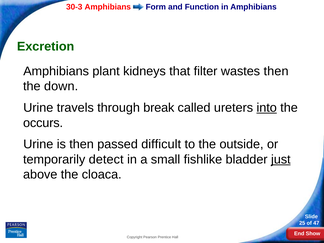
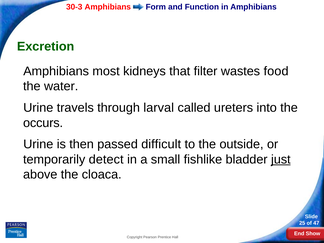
plant: plant -> most (106, 71)
wastes then: then -> food (276, 71)
down: down -> water (61, 86)
break: break -> larval (159, 108)
into underline: present -> none (267, 108)
